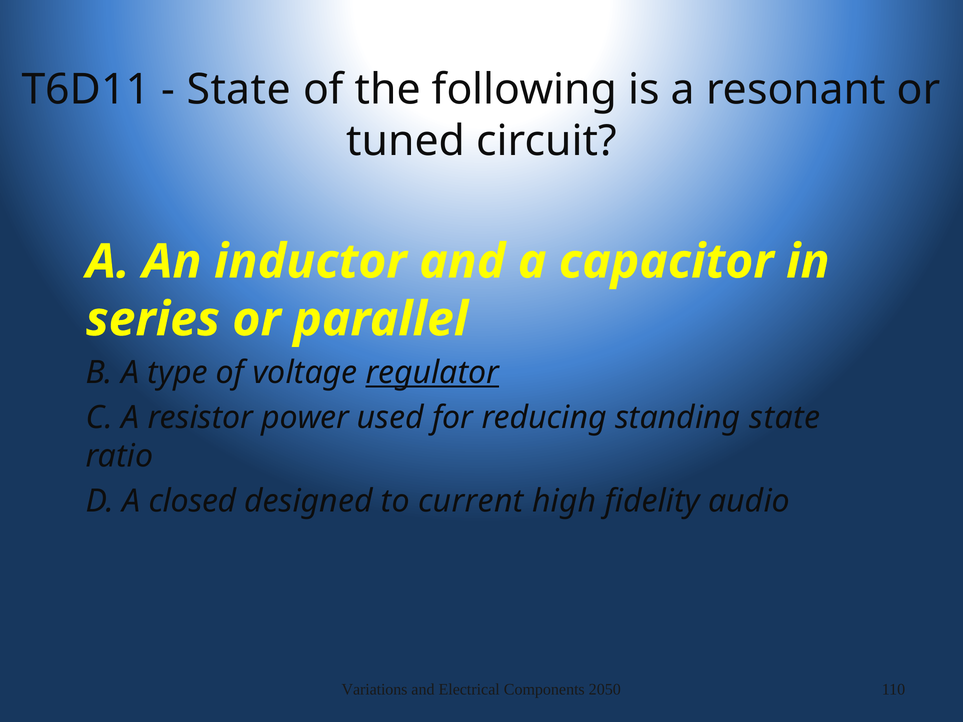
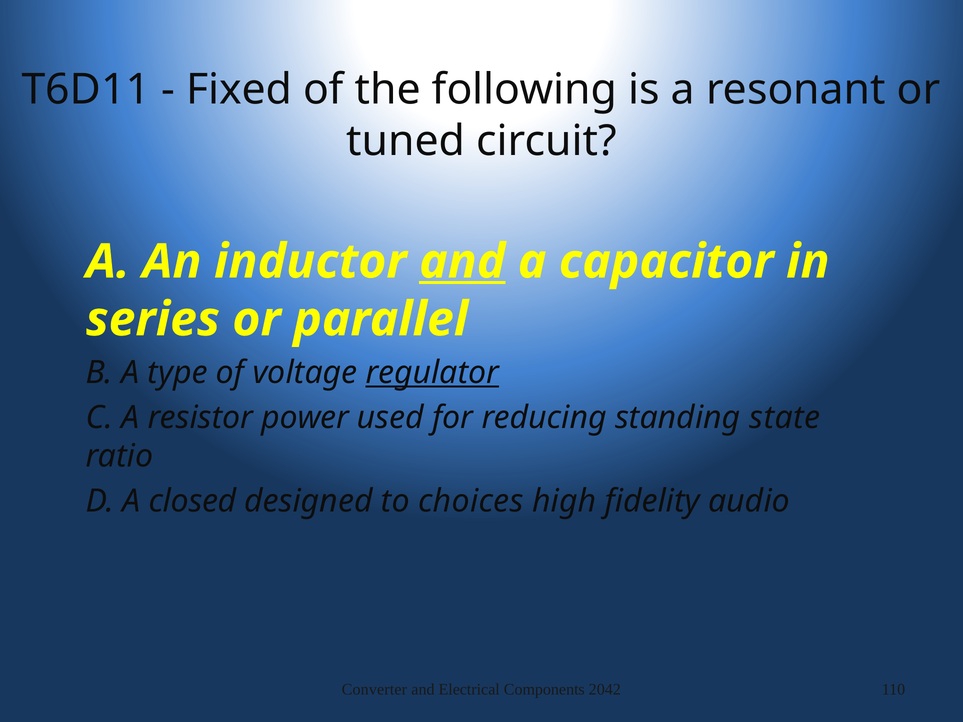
State: State -> Fixed (239, 90)
and underline: none -> present (462, 262)
current: current -> choices (471, 501)
Variations: Variations -> Converter (374, 690)
2050: 2050 -> 2042 (605, 690)
